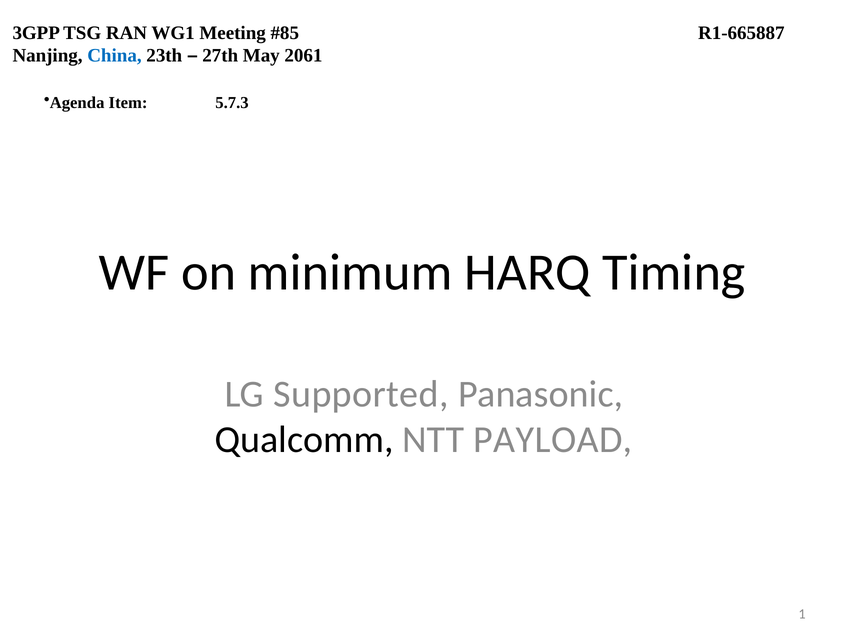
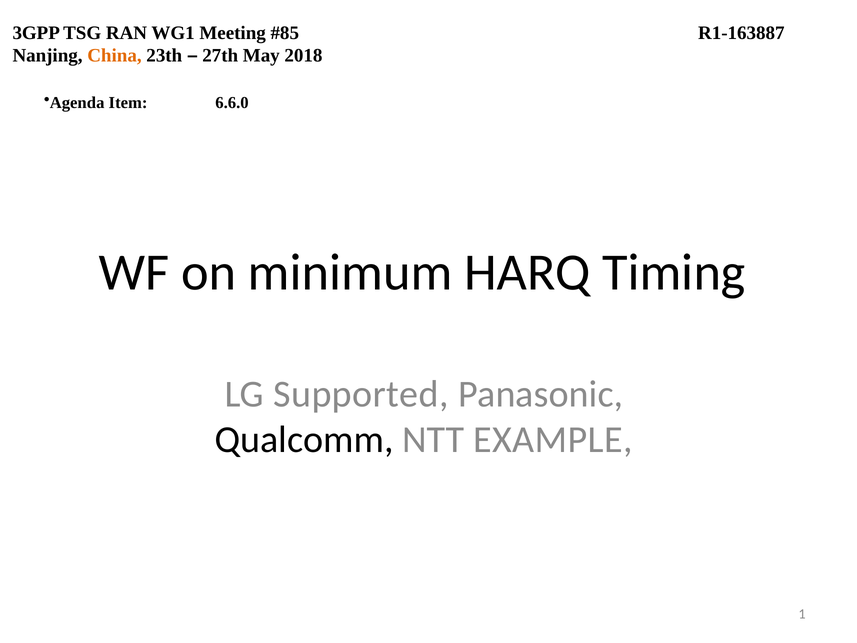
R1-665887: R1-665887 -> R1-163887 (741, 33)
China colour: blue -> orange (114, 56)
2061: 2061 -> 2018 (303, 56)
5.7.3: 5.7.3 -> 6.6.0 (232, 103)
PAYLOAD: PAYLOAD -> EXAMPLE (553, 440)
